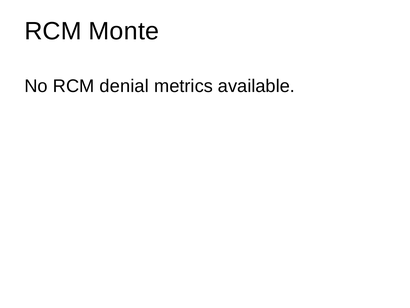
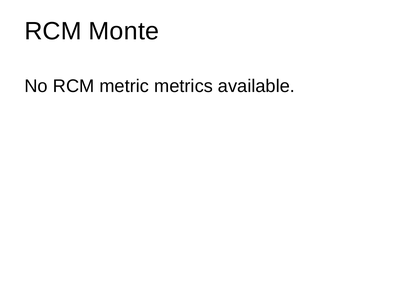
denial: denial -> metric (124, 86)
